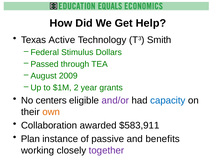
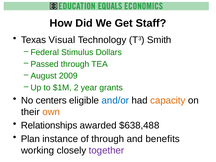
Help: Help -> Staff (151, 23)
Active: Active -> Visual (62, 40)
and/or colour: purple -> blue (115, 100)
capacity colour: blue -> orange (168, 100)
Collaboration: Collaboration -> Relationships (49, 125)
$583,911: $583,911 -> $638,488 (139, 125)
of passive: passive -> through (108, 139)
